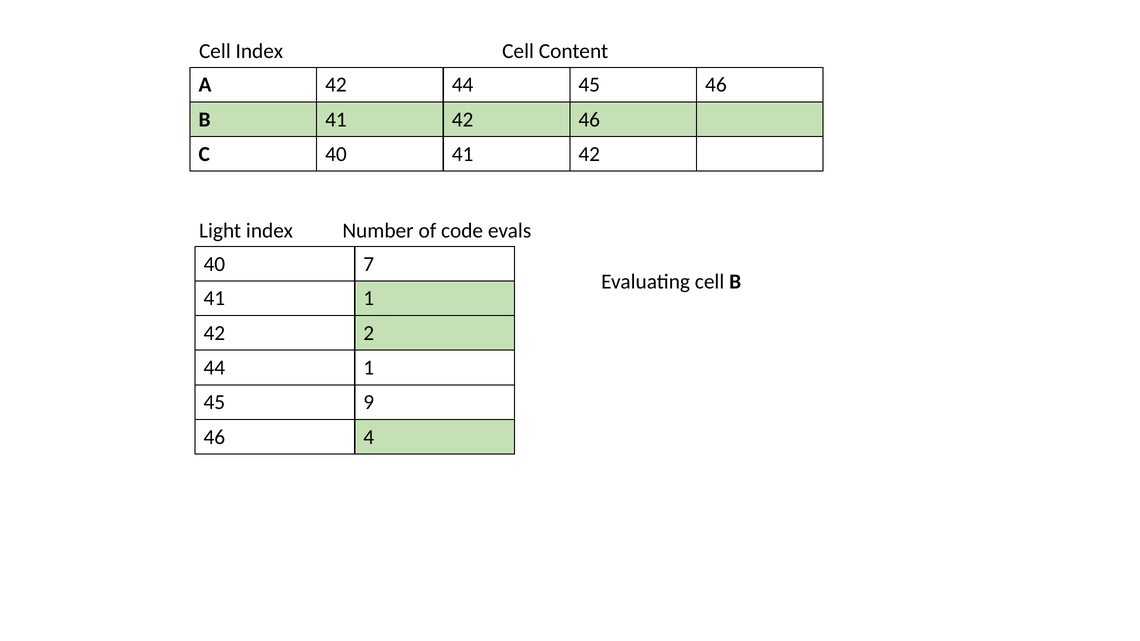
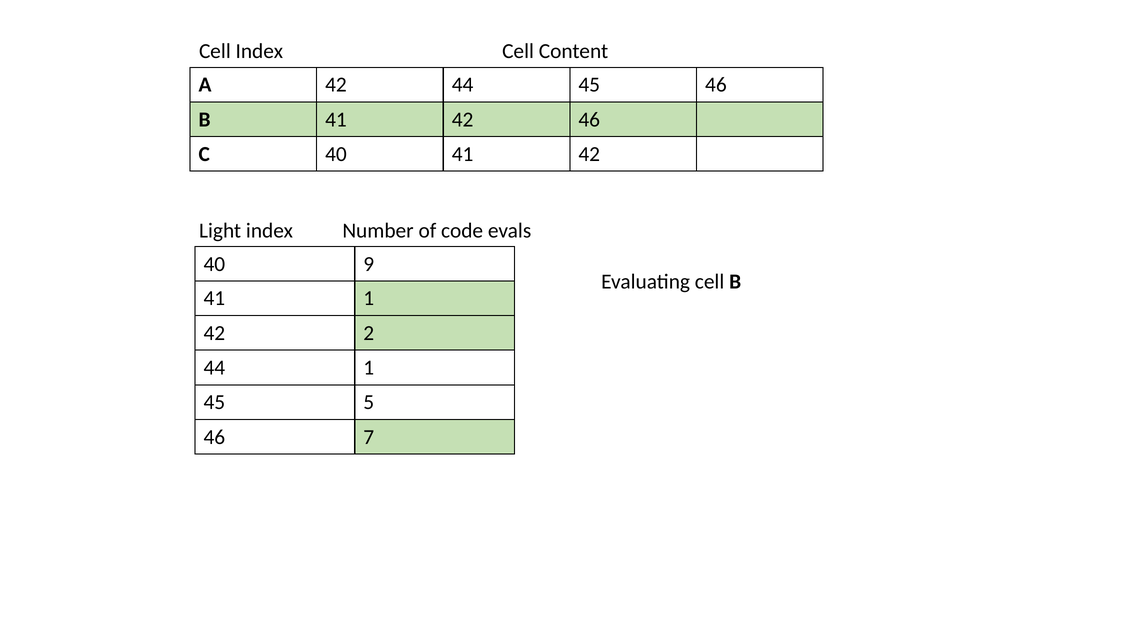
7: 7 -> 9 (369, 264)
9: 9 -> 5 (369, 403)
4: 4 -> 7 (369, 437)
